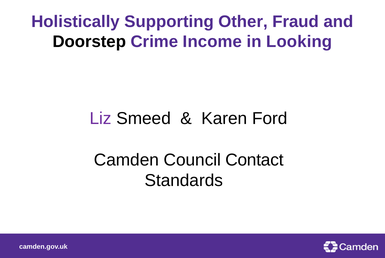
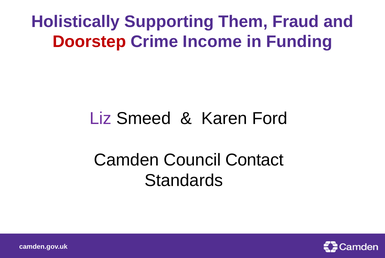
Other: Other -> Them (243, 22)
Doorstep colour: black -> red (89, 42)
Looking: Looking -> Funding (299, 42)
